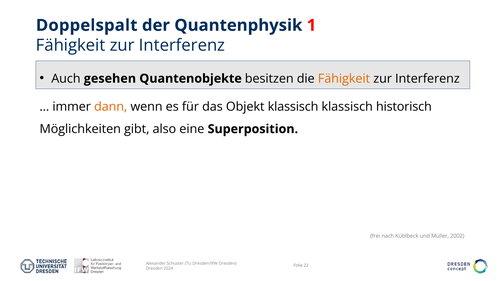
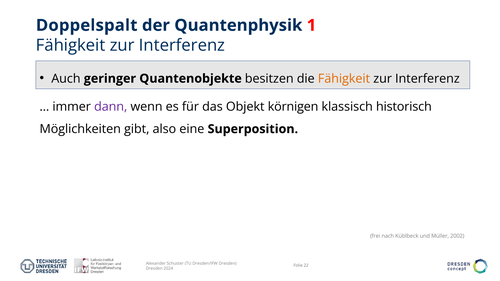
gesehen: gesehen -> geringer (110, 79)
dann colour: orange -> purple (111, 107)
Objekt klassisch: klassisch -> körnigen (293, 107)
